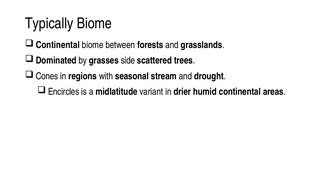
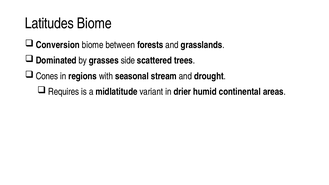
Typically: Typically -> Latitudes (49, 23)
Continental: Continental -> Conversion (58, 45)
Encircles: Encircles -> Requires (64, 92)
